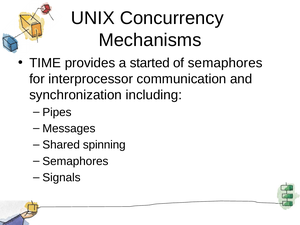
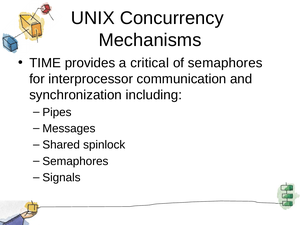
started: started -> critical (150, 63)
spinning: spinning -> spinlock (104, 145)
